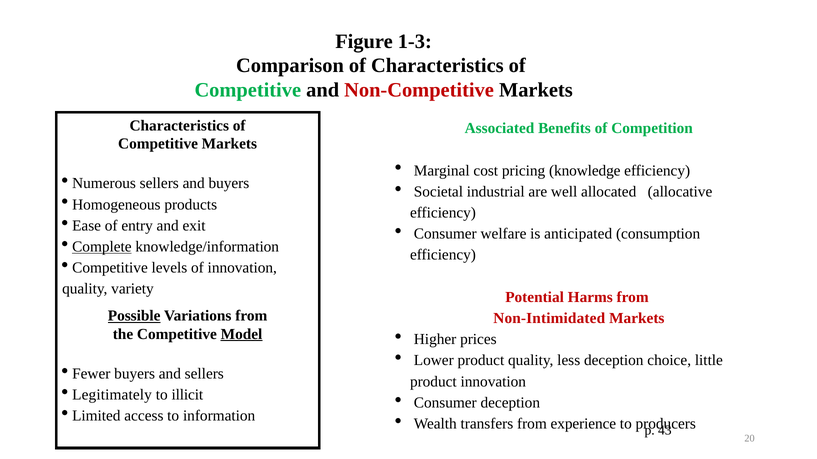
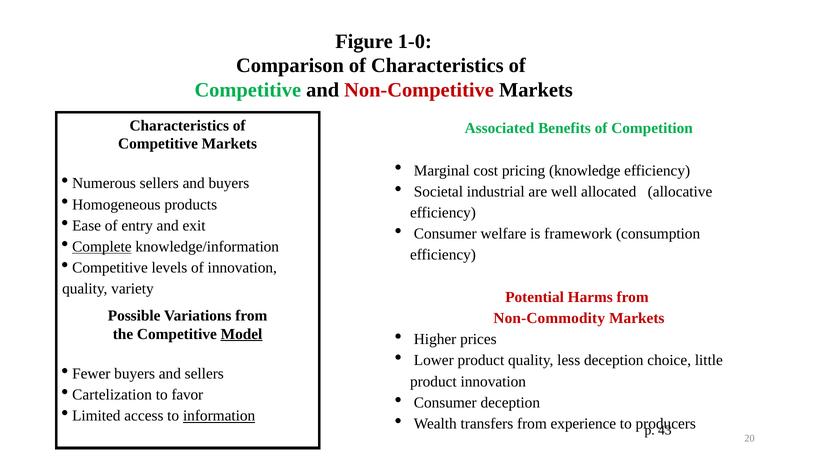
1-3: 1-3 -> 1-0 (415, 41)
anticipated: anticipated -> framework (578, 234)
Possible underline: present -> none (134, 316)
Non-Intimidated: Non-Intimidated -> Non-Commodity (549, 319)
Legitimately: Legitimately -> Cartelization (112, 395)
illicit: illicit -> favor (187, 395)
information underline: none -> present (219, 416)
